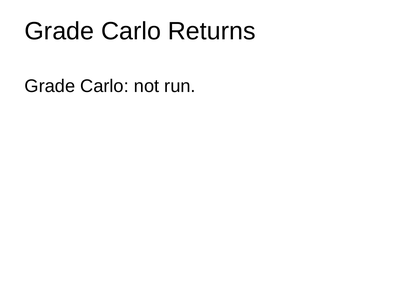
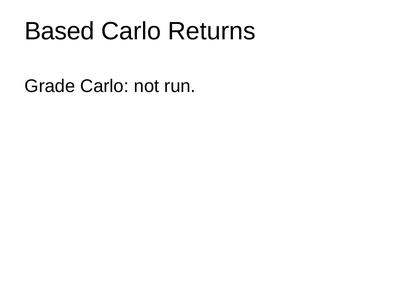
Grade: Grade -> Based (59, 31)
